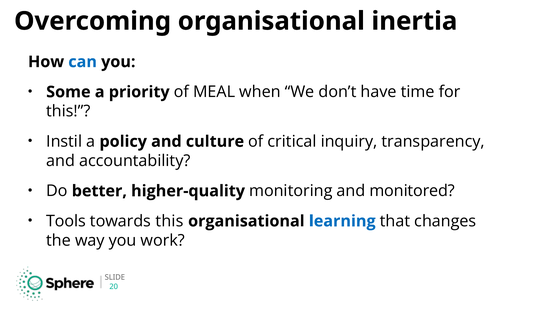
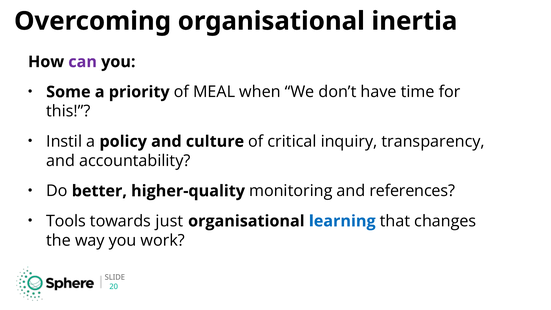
can colour: blue -> purple (83, 62)
monitored: monitored -> references (412, 191)
towards this: this -> just (169, 221)
